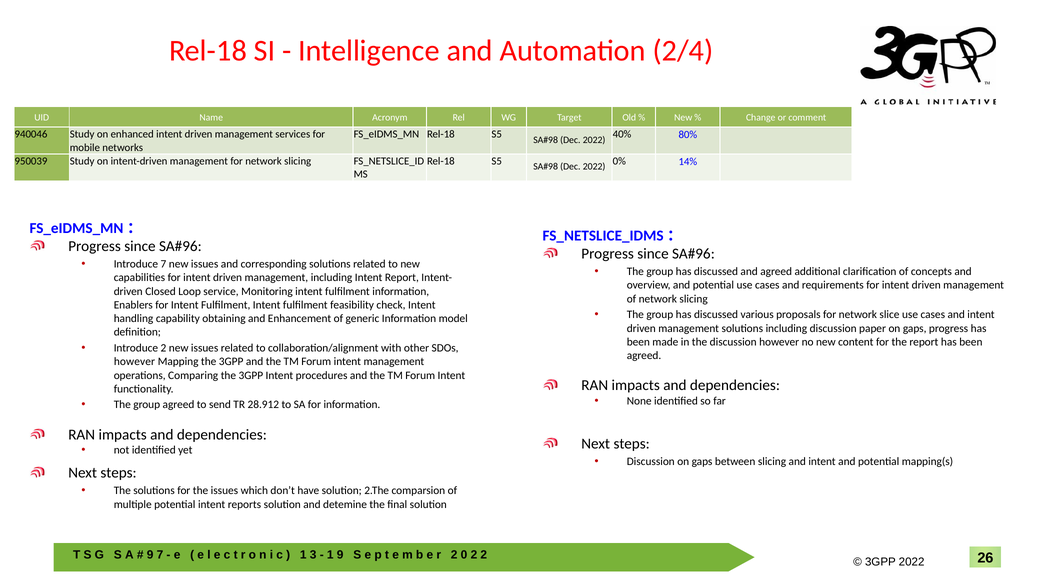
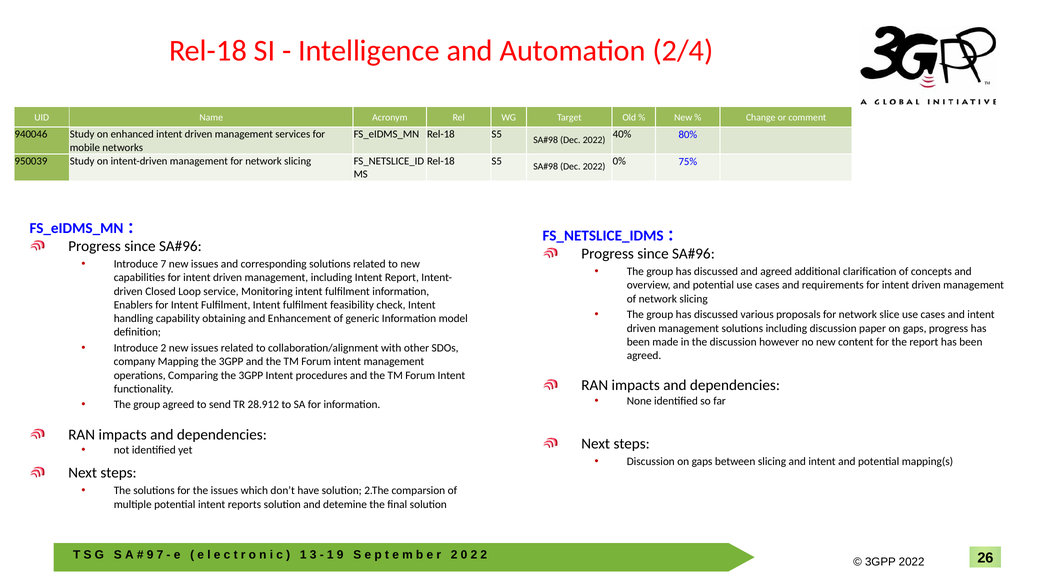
14%: 14% -> 75% (688, 162)
however: however -> company (135, 362)
